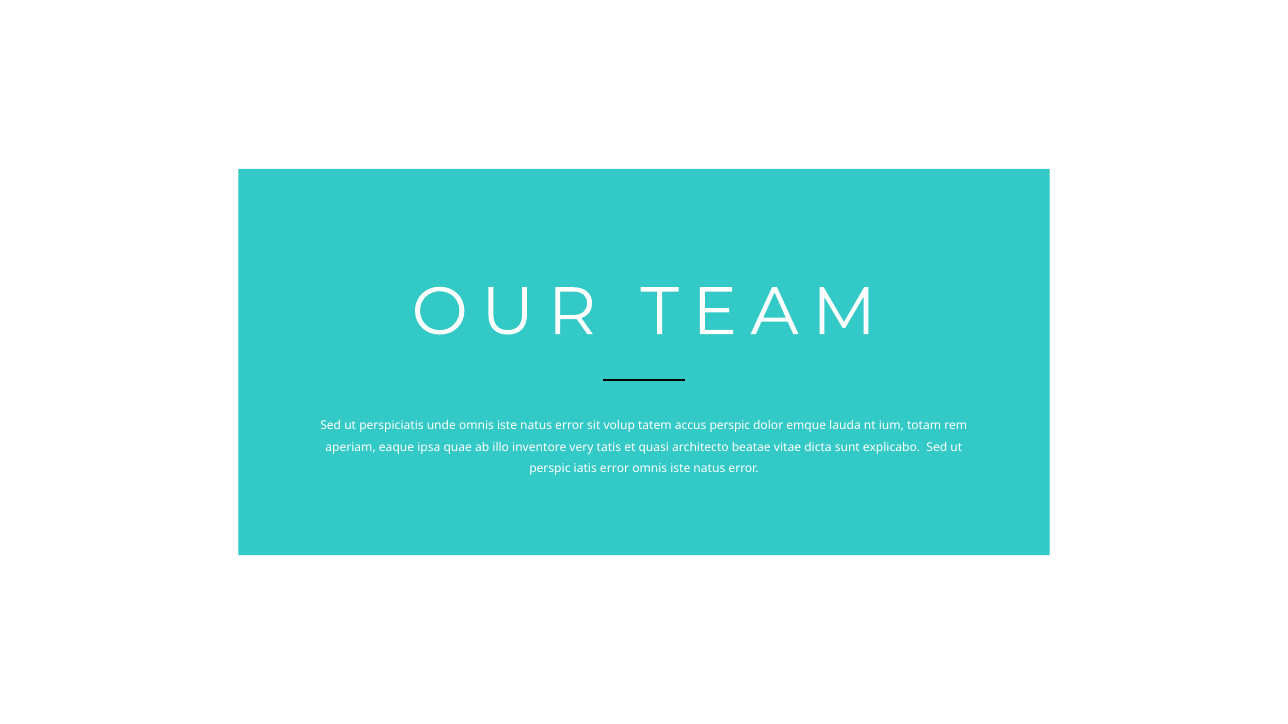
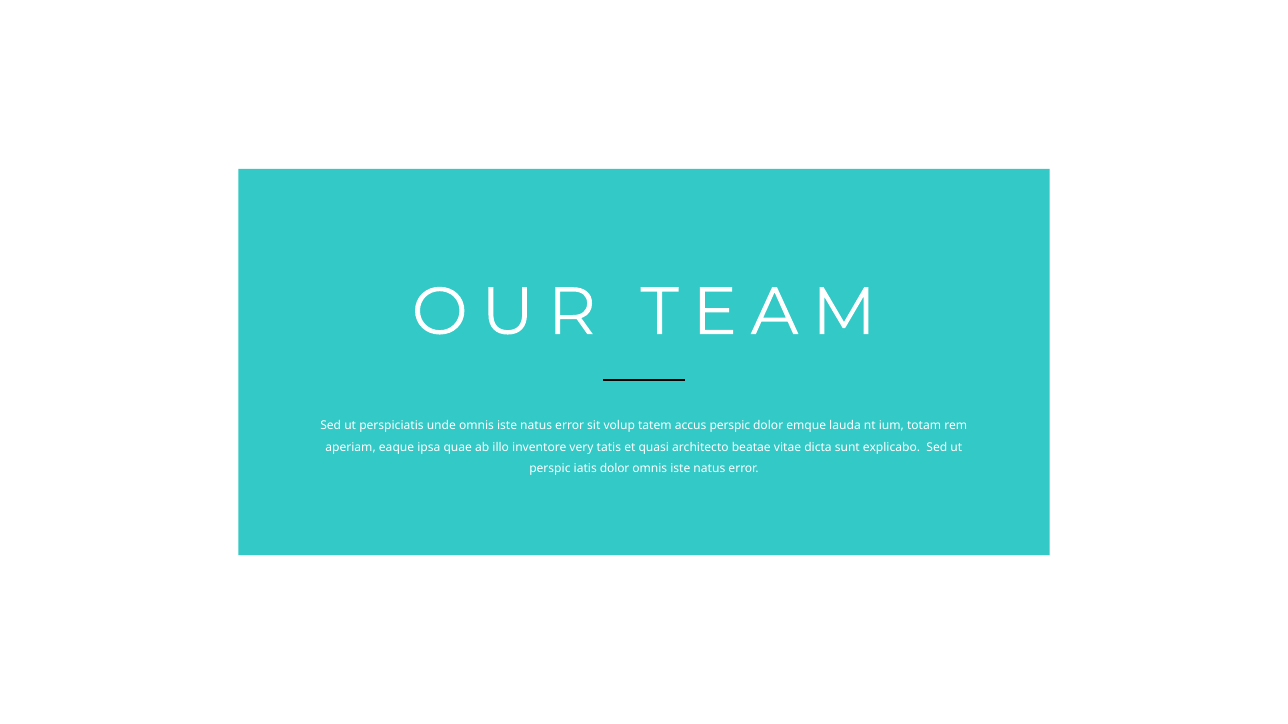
iatis error: error -> dolor (615, 469)
